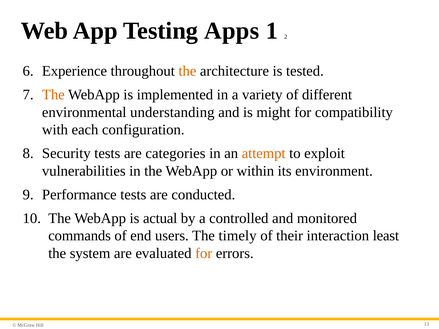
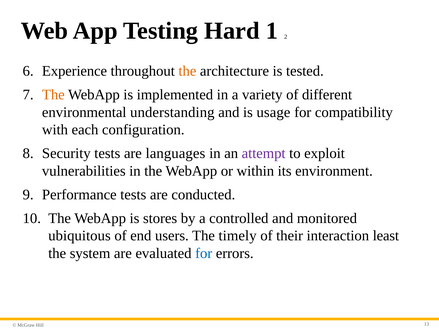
Apps: Apps -> Hard (232, 31)
might: might -> usage (273, 112)
categories: categories -> languages (175, 154)
attempt colour: orange -> purple (264, 154)
actual: actual -> stores (160, 218)
commands: commands -> ubiquitous (79, 236)
for colour: orange -> blue (204, 254)
